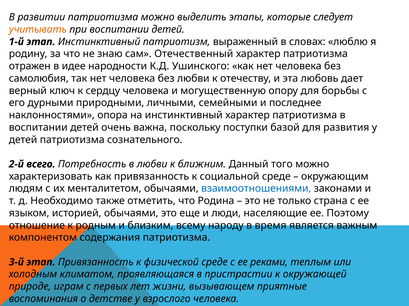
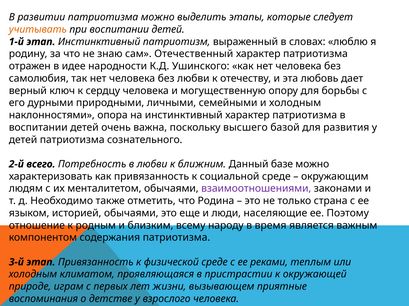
и последнее: последнее -> холодным (295, 103)
поступки: поступки -> высшего (245, 128)
того: того -> базе (282, 165)
взаимоотношениями colour: blue -> purple (256, 189)
